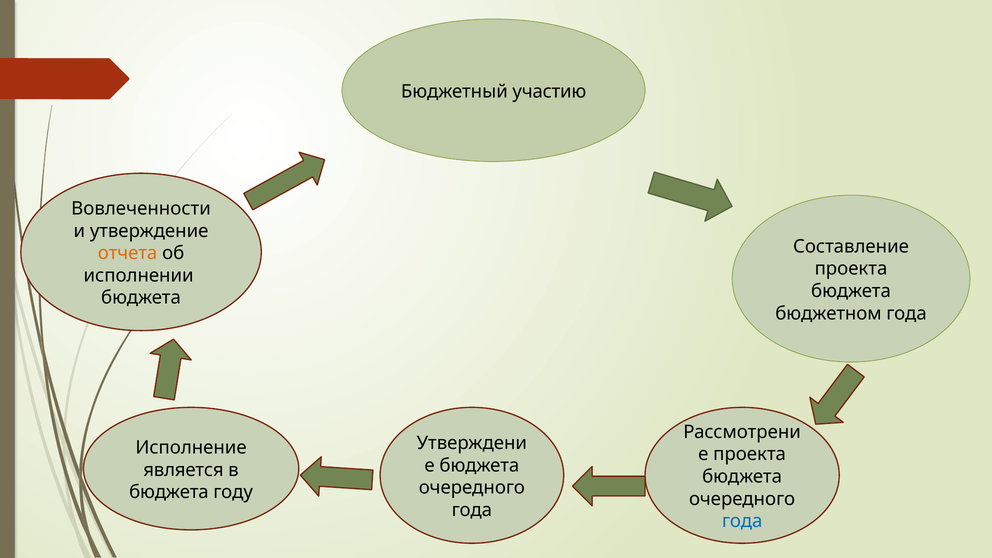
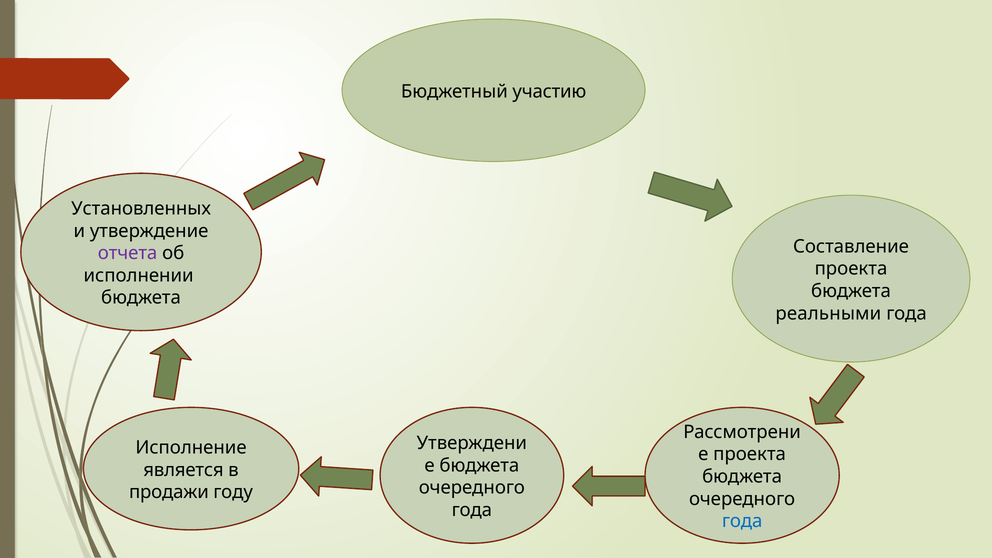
Вовлеченности: Вовлеченности -> Установленных (141, 209)
отчета colour: orange -> purple (128, 253)
бюджетном: бюджетном -> реальными (828, 313)
бюджета: бюджета -> продажи (169, 492)
